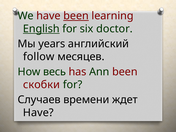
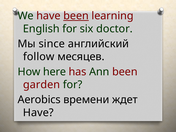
English underline: present -> none (41, 29)
years: years -> since (52, 44)
весь: весь -> here (55, 72)
скобки: скобки -> garden (41, 85)
Случаев: Случаев -> Aerobics (39, 100)
